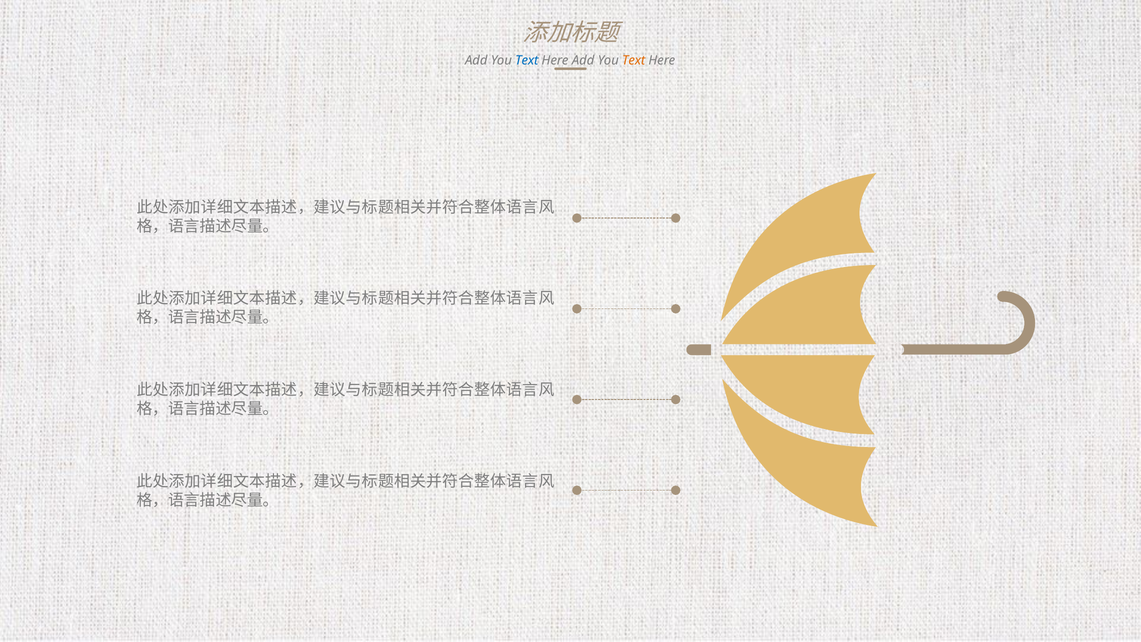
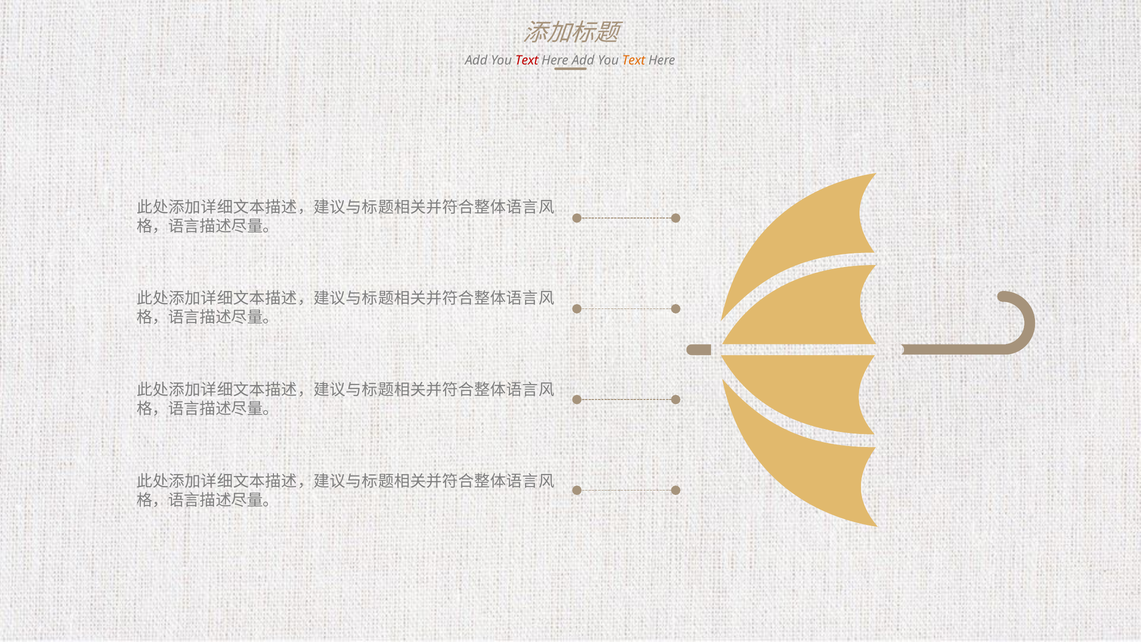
Text colour: blue -> red (527, 61)
